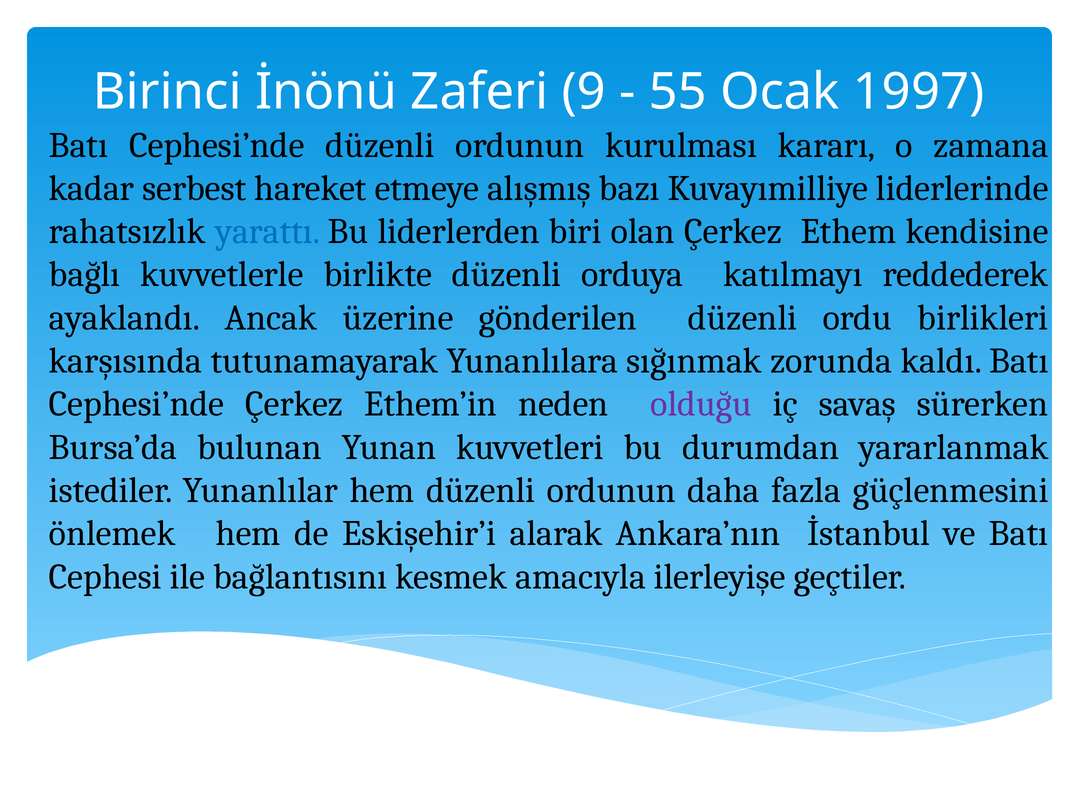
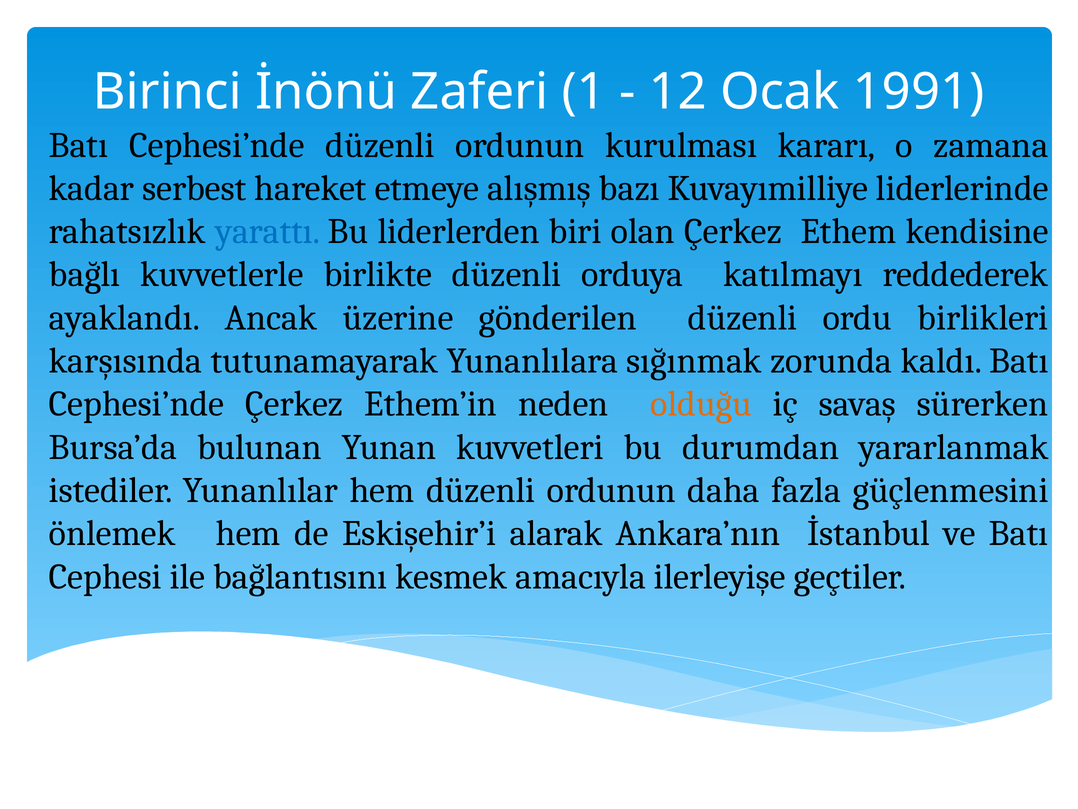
9: 9 -> 1 (584, 92)
55: 55 -> 12 (678, 92)
1997: 1997 -> 1991 (919, 92)
olduğu colour: purple -> orange (701, 404)
